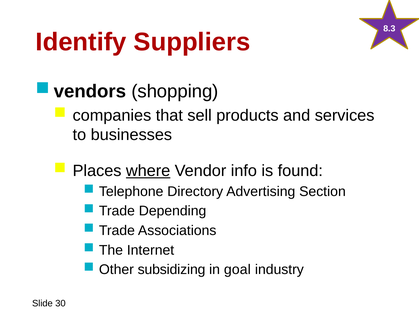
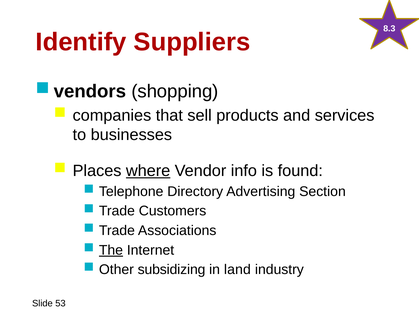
Depending: Depending -> Customers (173, 211)
The underline: none -> present (111, 250)
goal: goal -> land (237, 270)
30: 30 -> 53 (60, 304)
